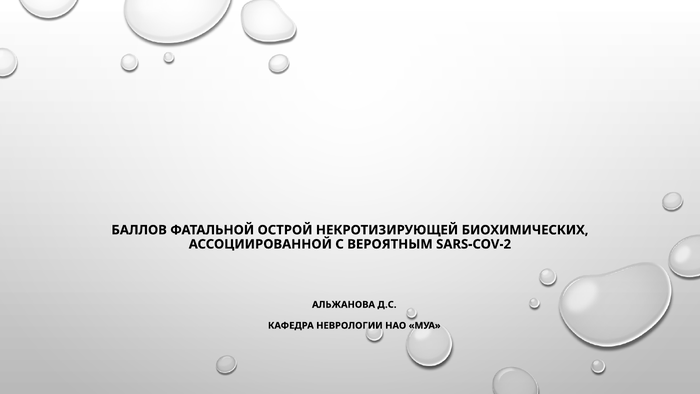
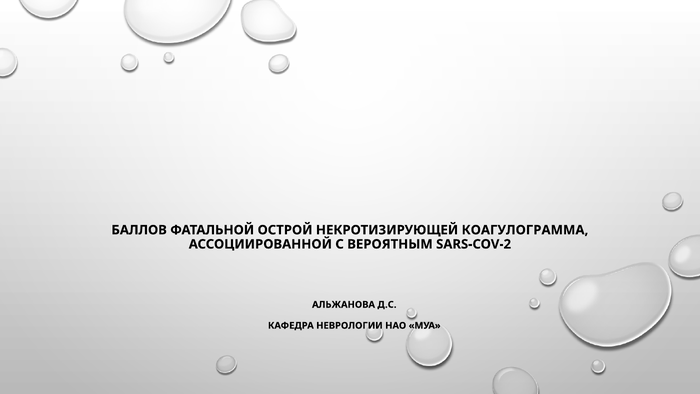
БИОХИМИЧЕСКИХ: БИОХИМИЧЕСКИХ -> КОАГУЛОГРАММА (525, 230)
